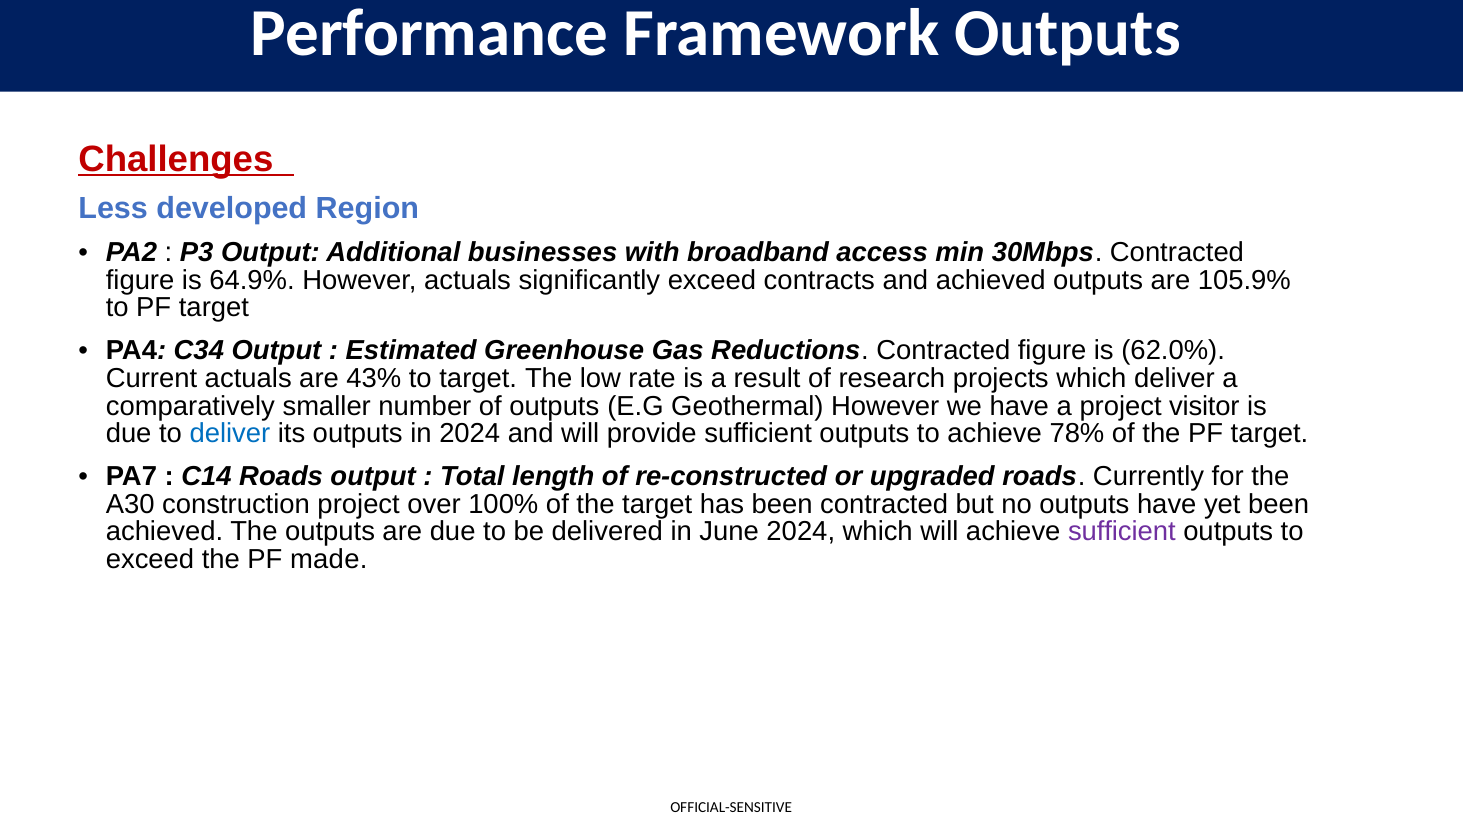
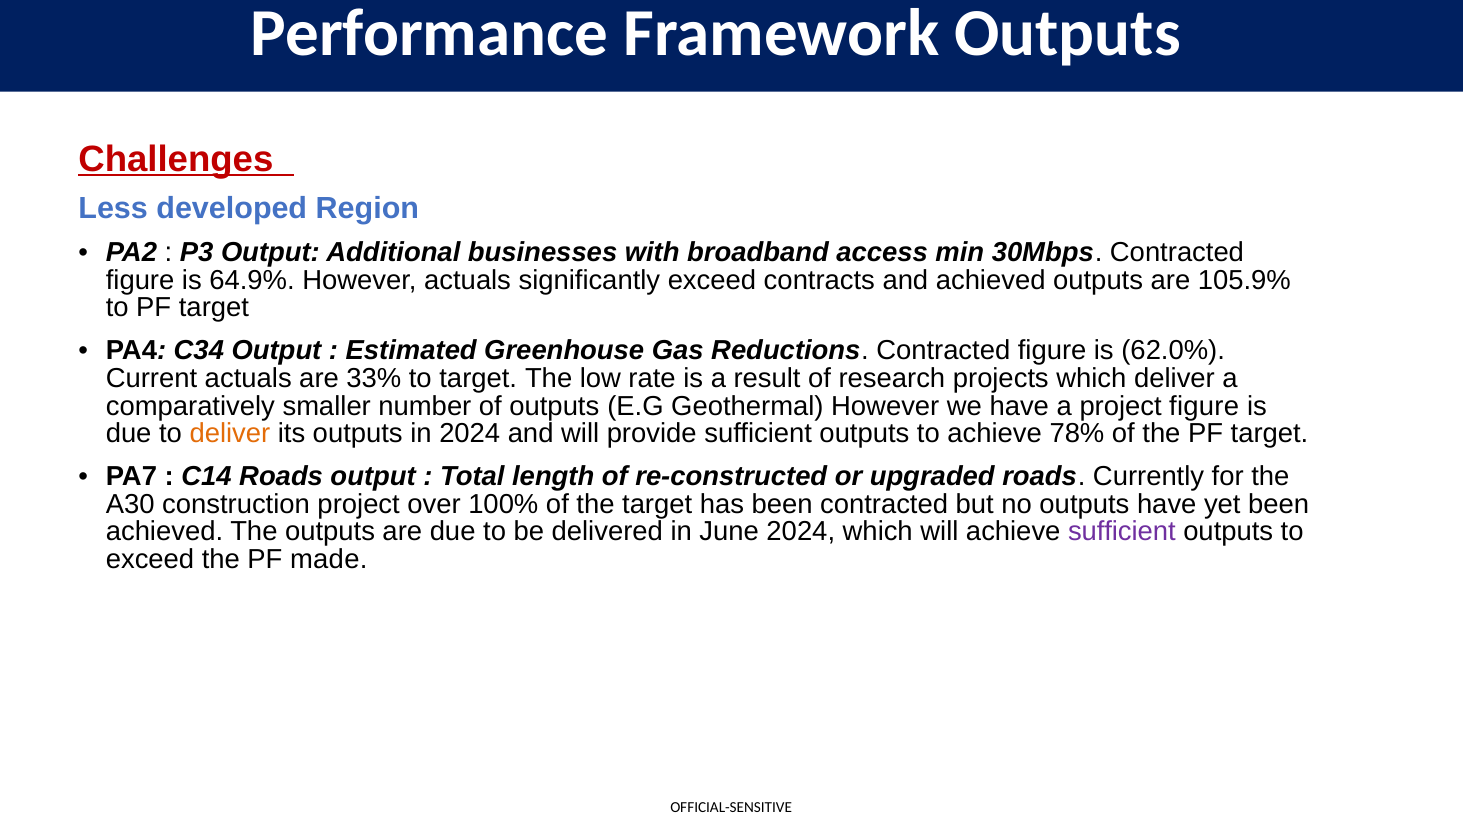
43%: 43% -> 33% (374, 378)
project visitor: visitor -> figure (1204, 406)
deliver colour: blue -> orange (230, 434)
